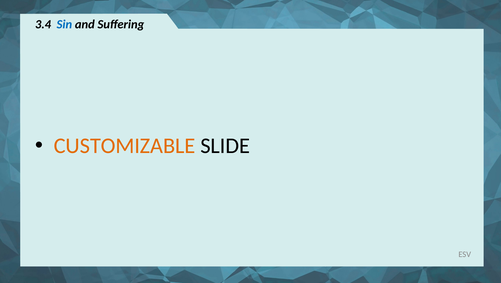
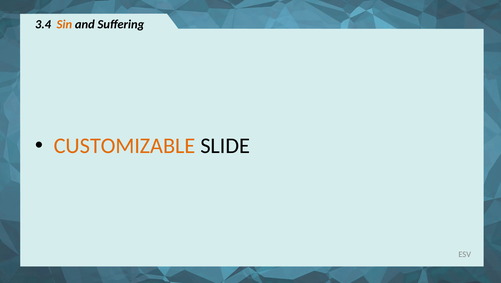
Sin colour: blue -> orange (64, 24)
